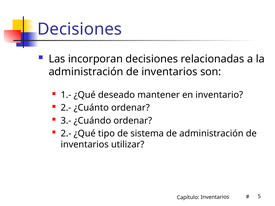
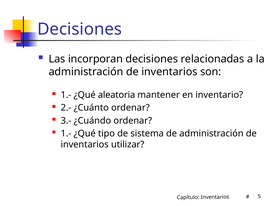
deseado: deseado -> aleatoria (117, 95)
2.-: 2.- -> 1.- (66, 134)
